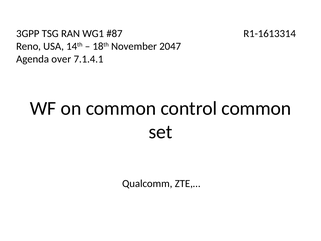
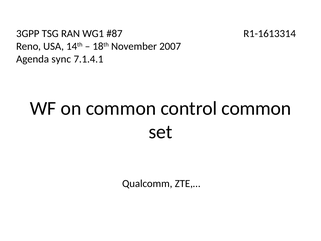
2047: 2047 -> 2007 (170, 46)
over: over -> sync (61, 59)
